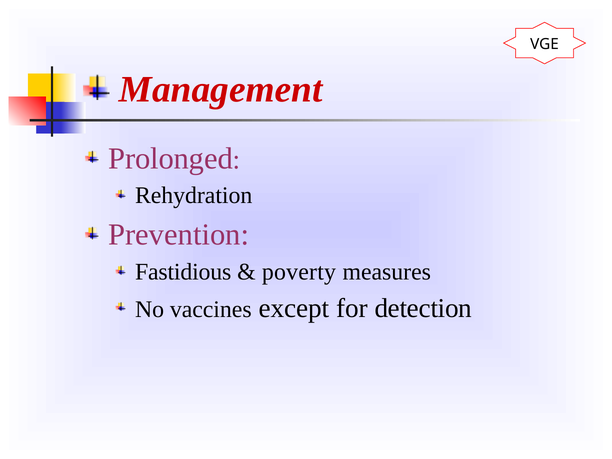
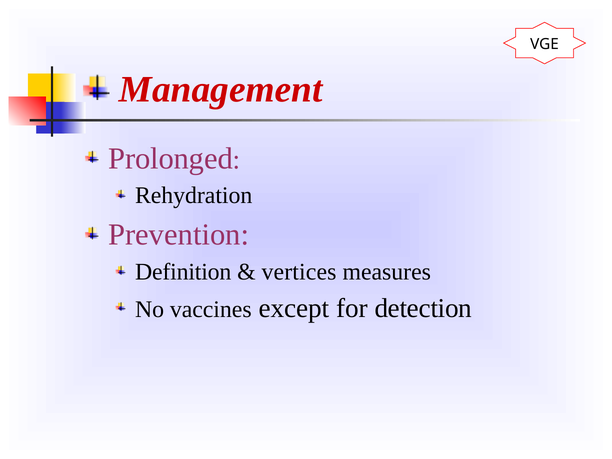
Fastidious: Fastidious -> Definition (183, 272)
poverty: poverty -> vertices (299, 272)
